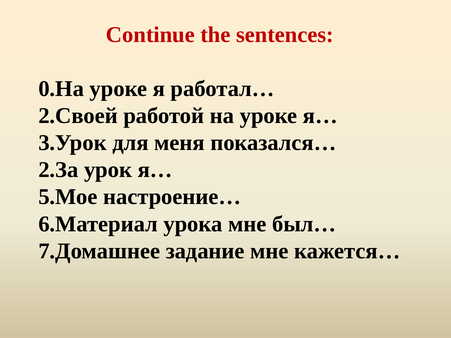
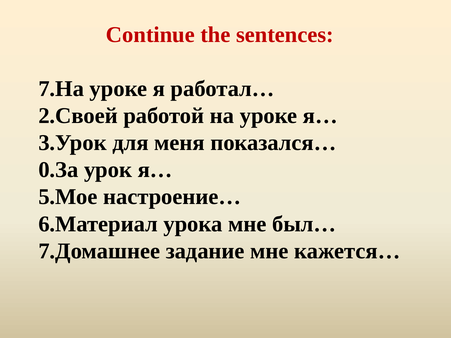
0.На: 0.На -> 7.На (61, 89)
2.За: 2.За -> 0.За (58, 170)
